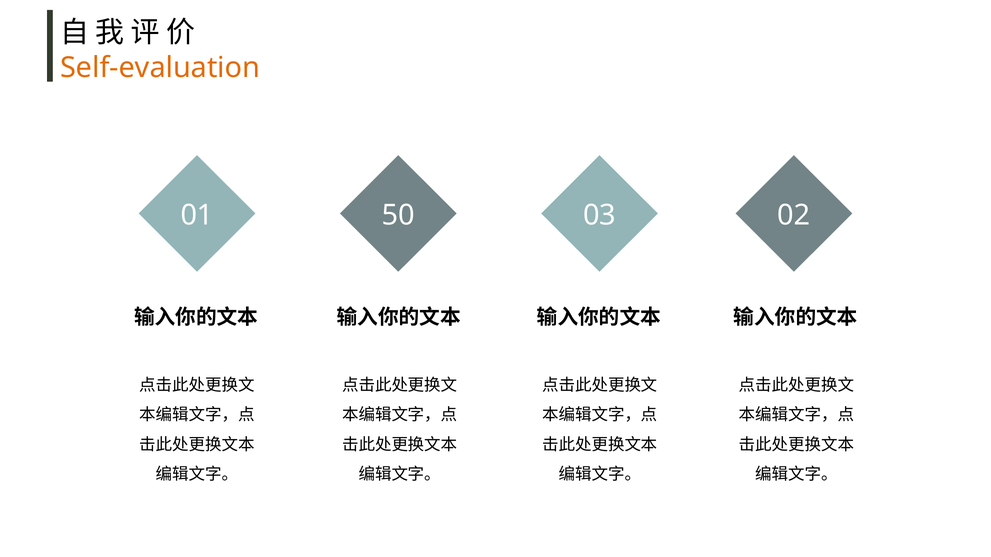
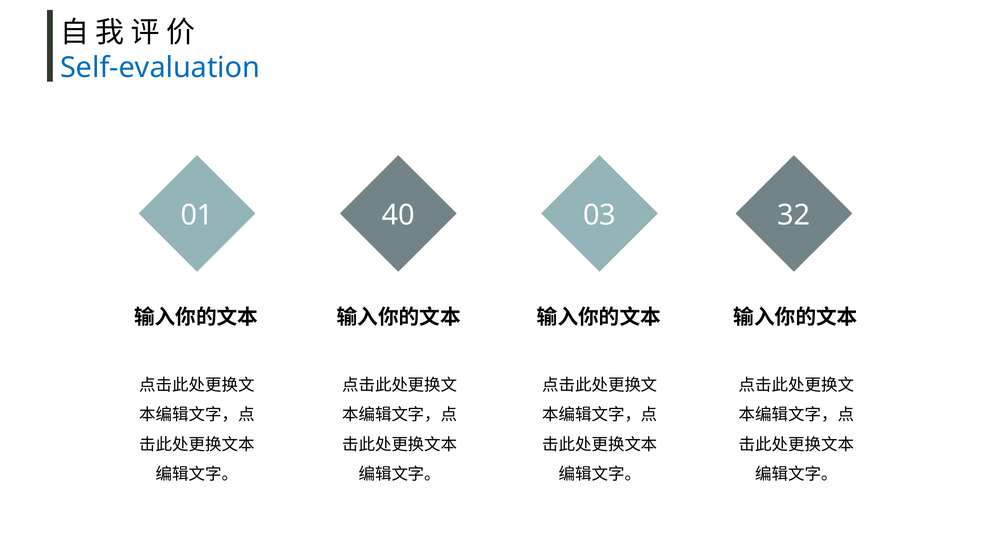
Self-evaluation colour: orange -> blue (160, 68)
50: 50 -> 40 (398, 216)
02: 02 -> 32 (794, 216)
